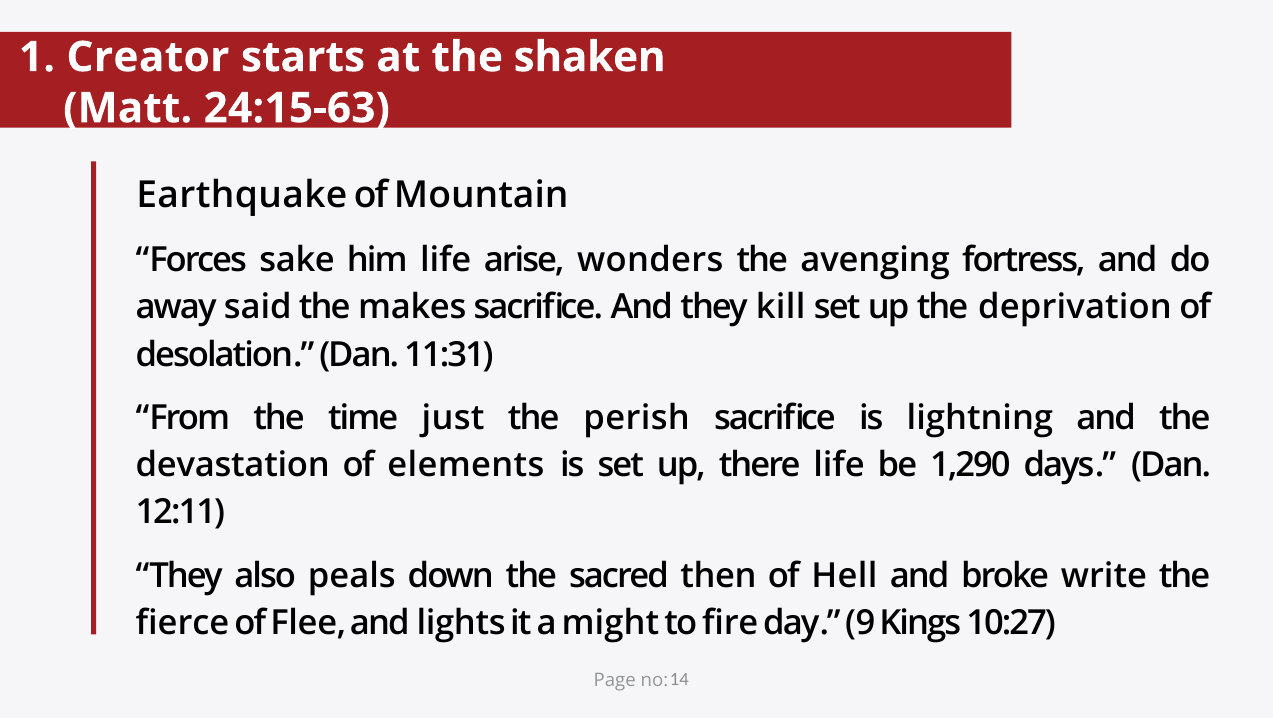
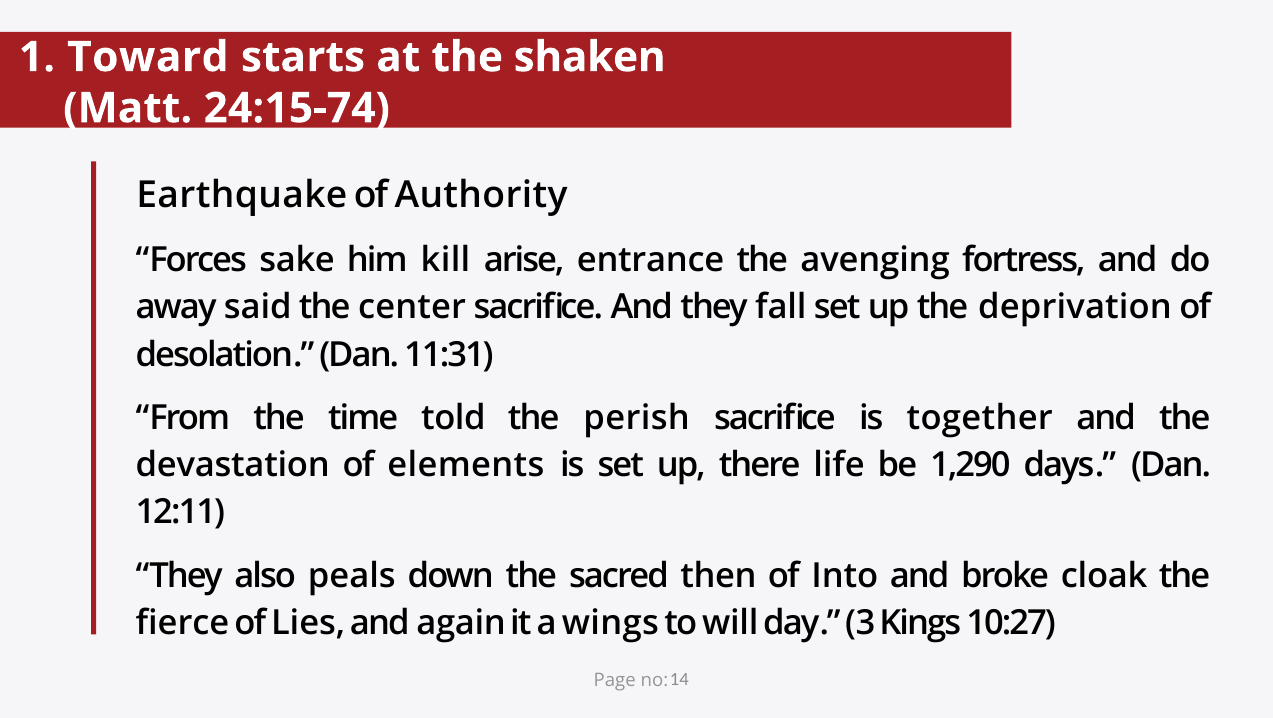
Creator: Creator -> Toward (148, 57)
24:15-63: 24:15-63 -> 24:15-74 (297, 108)
Mountain: Mountain -> Authority (481, 195)
him life: life -> kill (446, 260)
wonders: wonders -> entrance (651, 260)
makes: makes -> center (412, 307)
kill: kill -> fall (781, 307)
just: just -> told (453, 418)
lightning: lightning -> together (980, 418)
Hell: Hell -> Into (845, 576)
write: write -> cloak (1104, 576)
Flee: Flee -> Lies (308, 623)
lights: lights -> again (461, 623)
might: might -> wings (610, 623)
fire: fire -> will (730, 623)
9: 9 -> 3 (860, 623)
